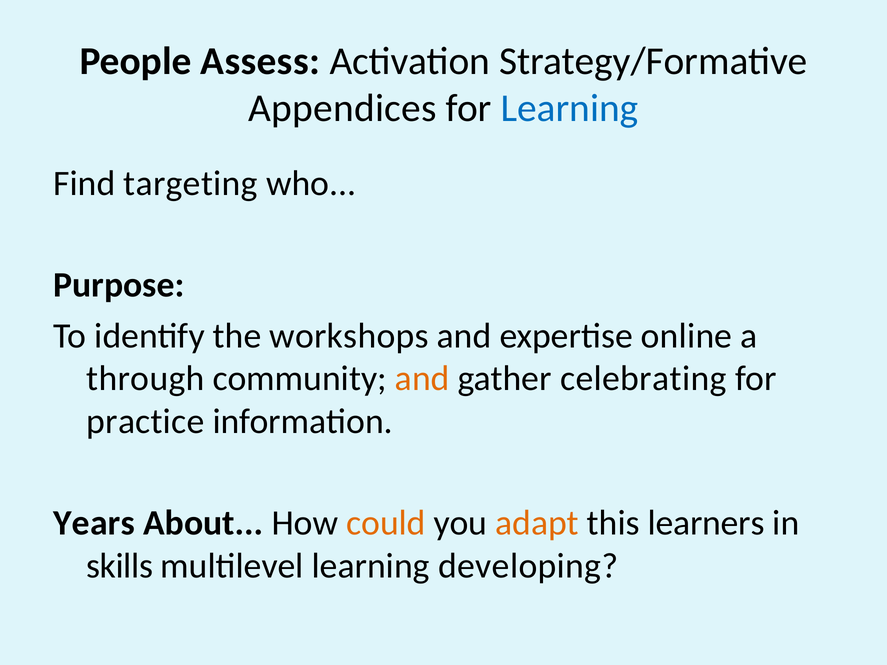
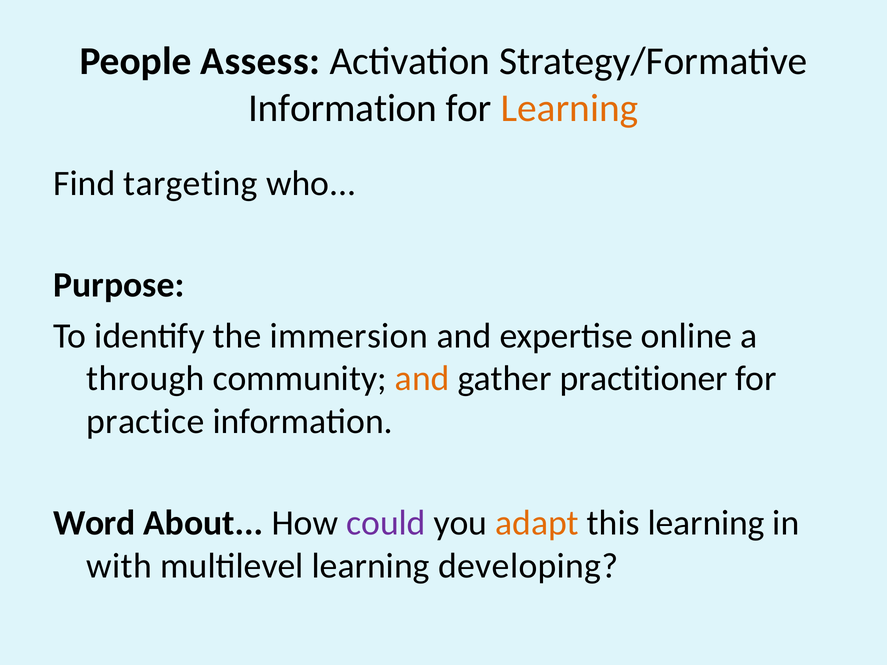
Appendices: Appendices -> Information (343, 108)
Learning colour: blue -> orange (569, 108)
workshops: workshops -> immersion (349, 336)
celebrating: celebrating -> practitioner (644, 379)
Years: Years -> Word (94, 523)
could colour: orange -> purple (386, 523)
this learners: learners -> learning (706, 523)
skills: skills -> with (119, 566)
